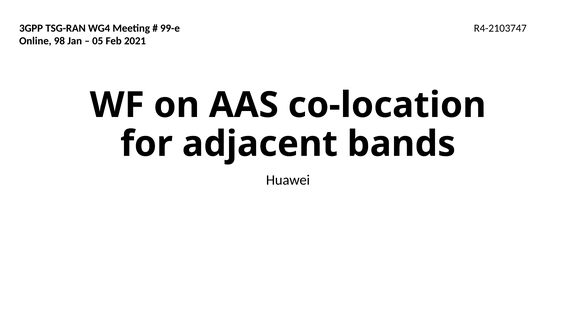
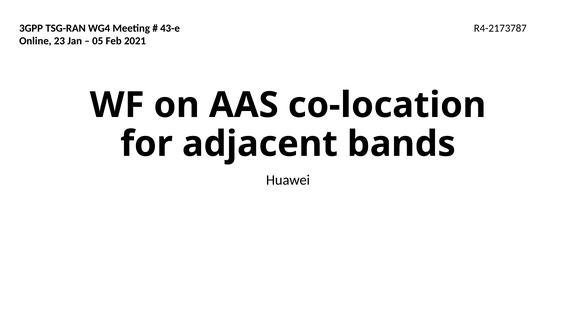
99-e: 99-e -> 43-e (170, 28)
R4-2103747: R4-2103747 -> R4-2173787 (500, 28)
98: 98 -> 23 (59, 41)
